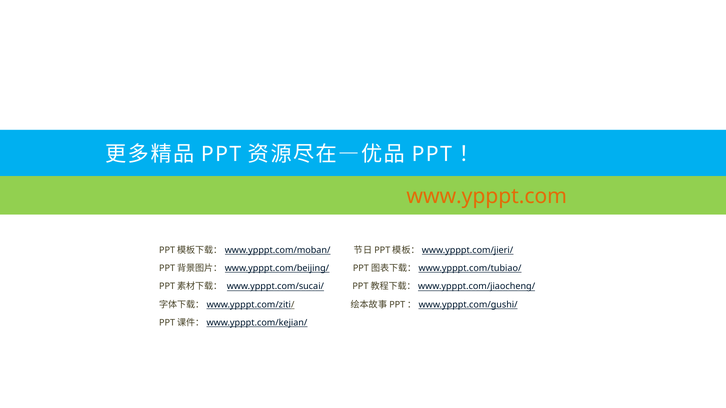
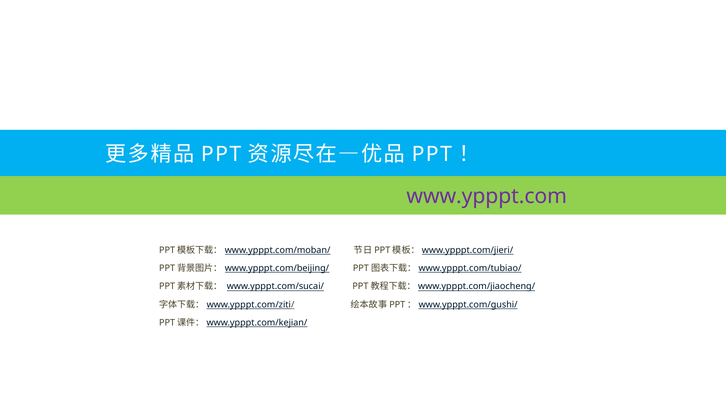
www.ypppt.com colour: orange -> purple (487, 197)
